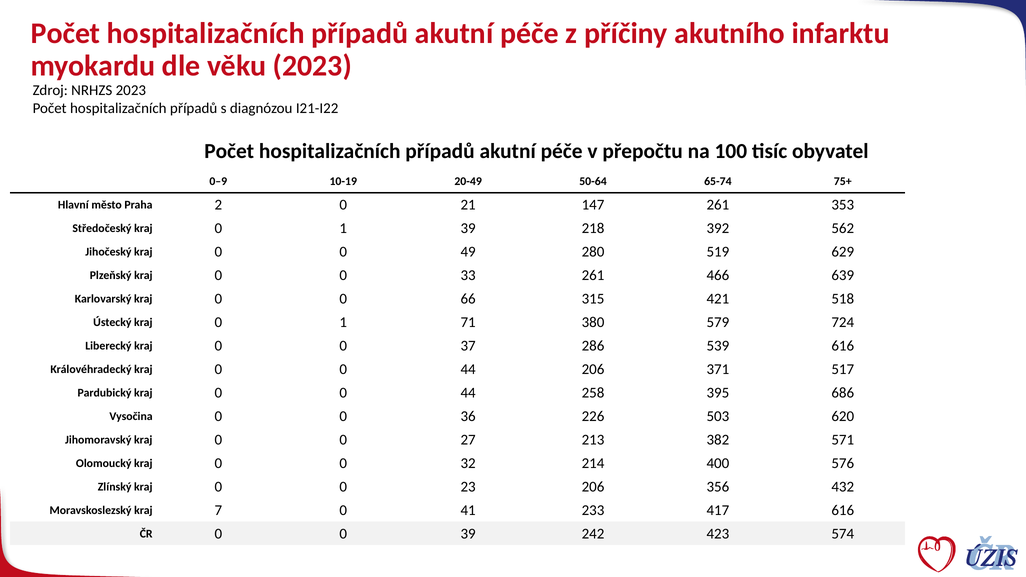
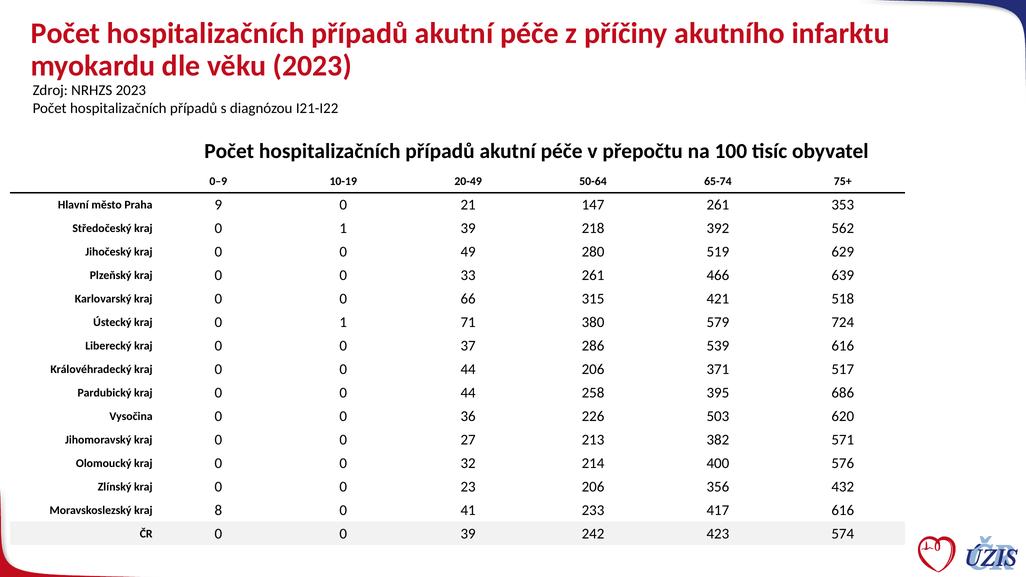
2: 2 -> 9 (218, 205)
7: 7 -> 8 (218, 510)
